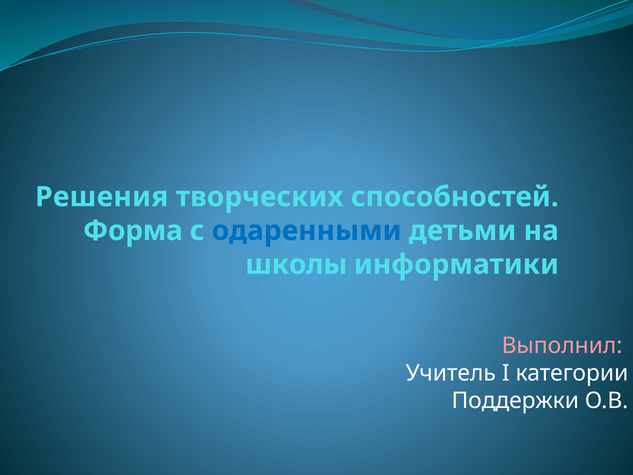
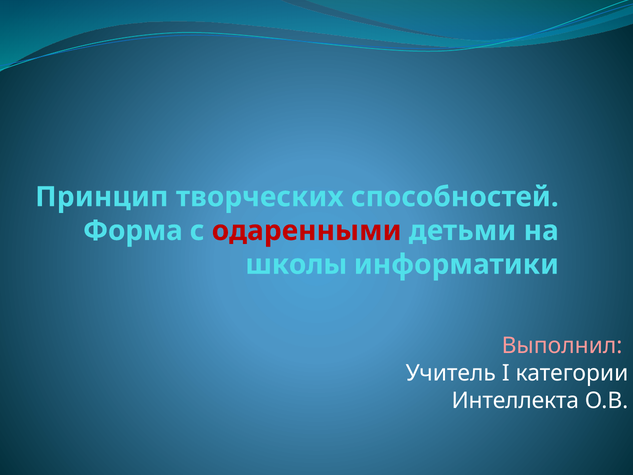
Решения: Решения -> Принцип (102, 197)
одаренными colour: blue -> red (307, 231)
Поддержки: Поддержки -> Интеллекта (515, 400)
